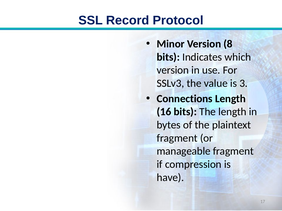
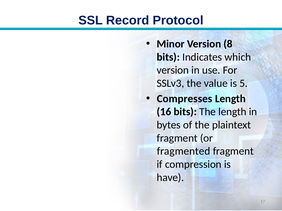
3: 3 -> 5 (244, 83)
Connections: Connections -> Compresses (185, 99)
manageable: manageable -> fragmented (184, 152)
